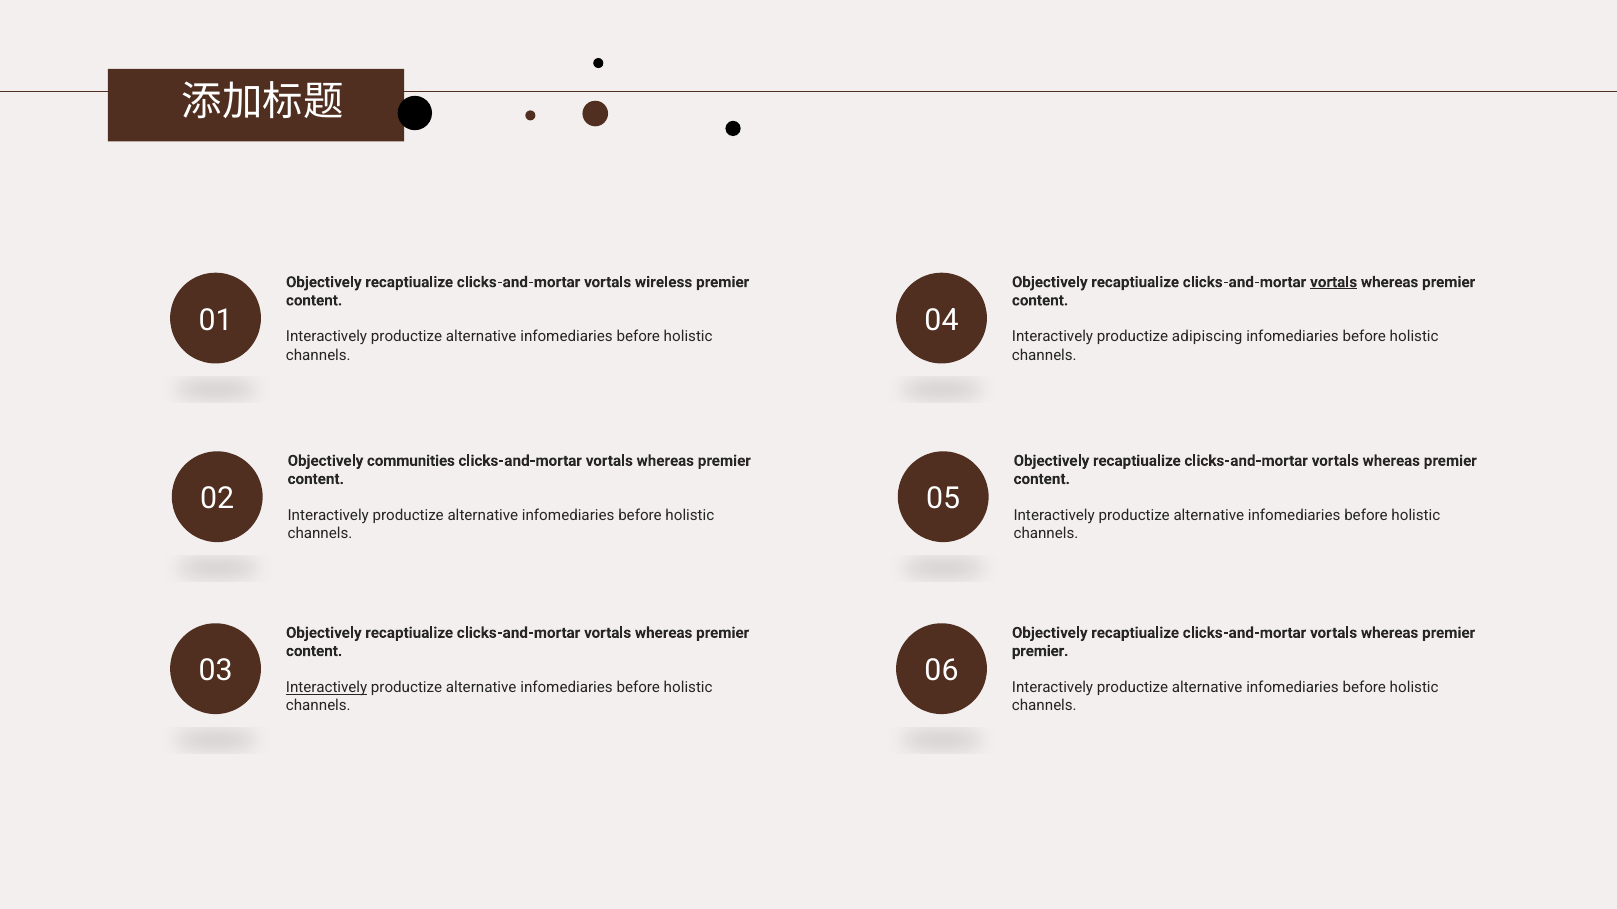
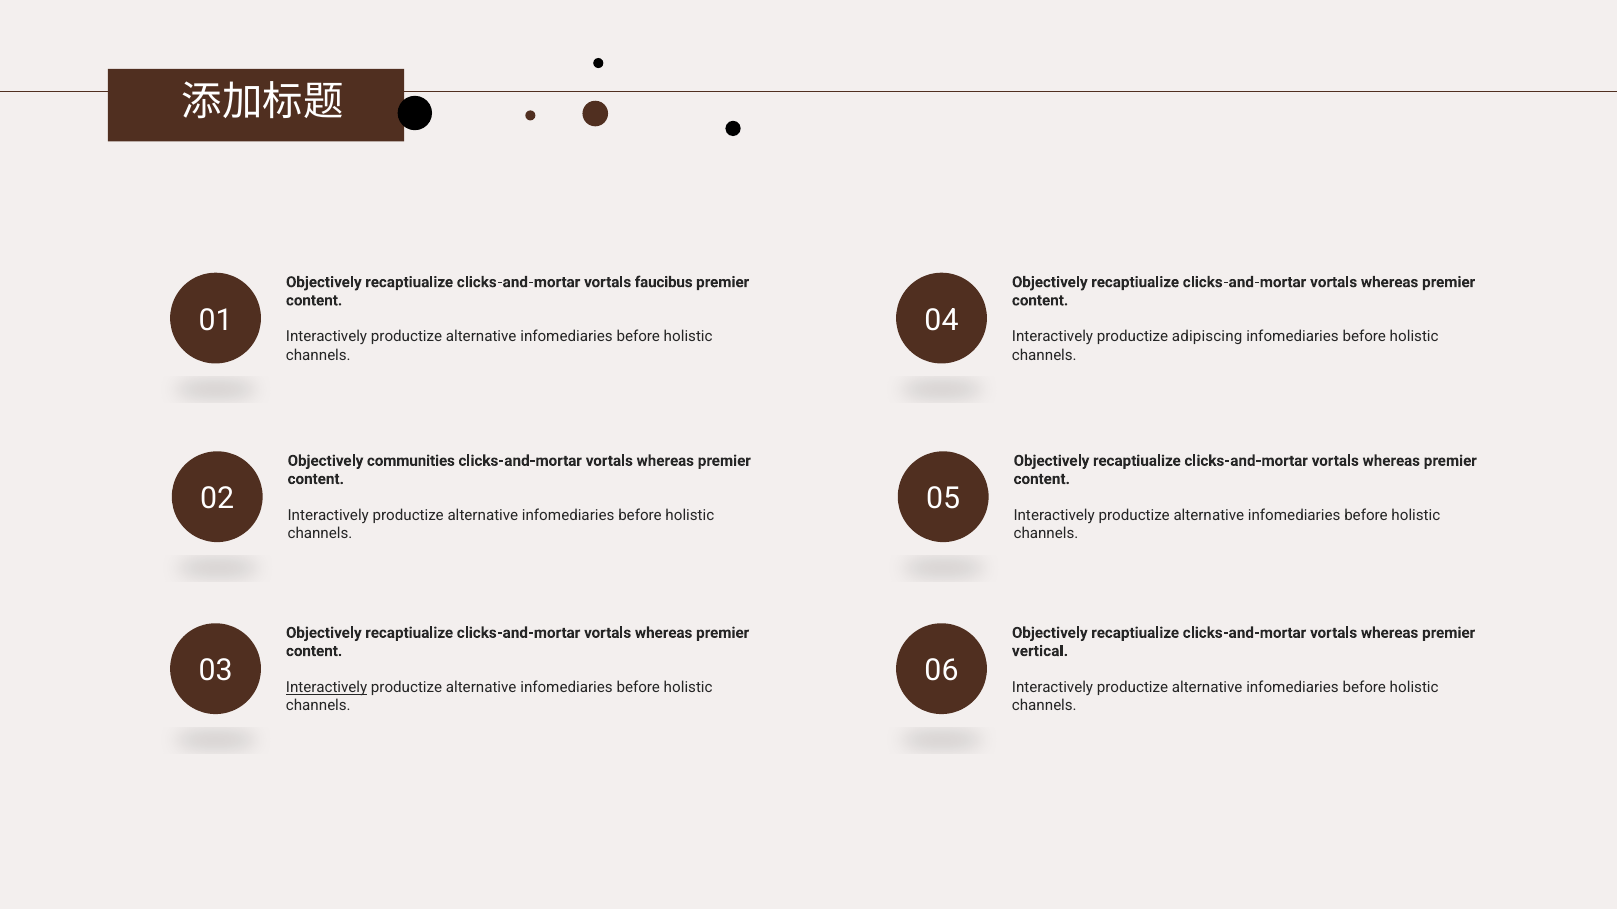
wireless: wireless -> faucibus (664, 282)
vortals underline: present -> none (1334, 282)
premier: premier -> vertical (1040, 651)
